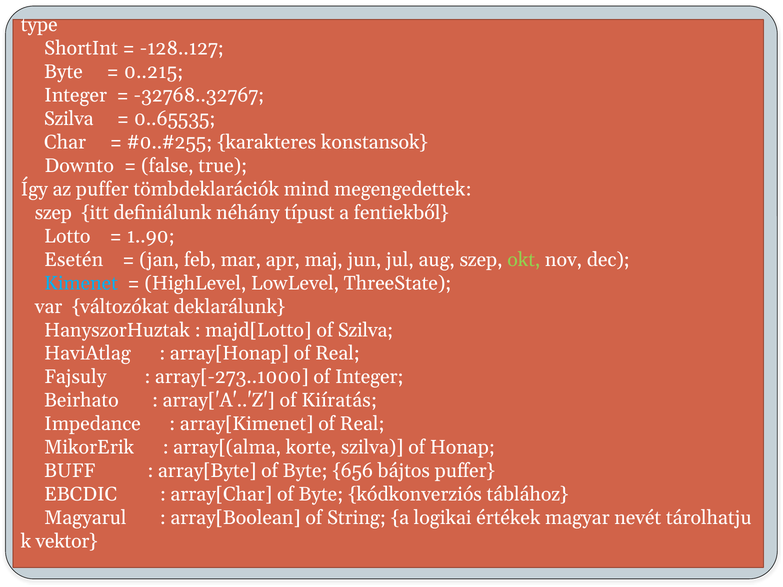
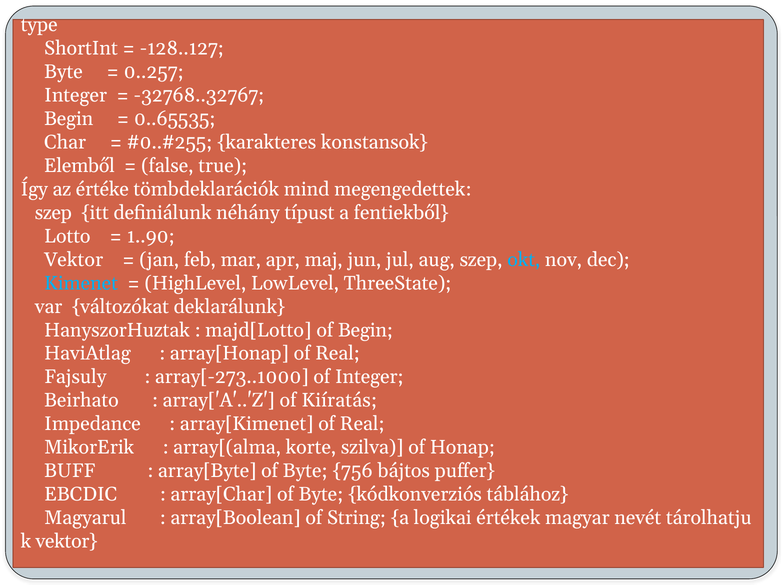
0..215: 0..215 -> 0..257 (154, 72)
Szilva: Szilva -> Begin (69, 119)
Downto: Downto -> Elemből (79, 166)
az puffer: puffer -> értéke (102, 189)
Esetén: Esetén -> Vektor (74, 260)
okt colour: light green -> light blue (524, 260)
of Szilva: Szilva -> Begin (366, 330)
656: 656 -> 756 (353, 471)
